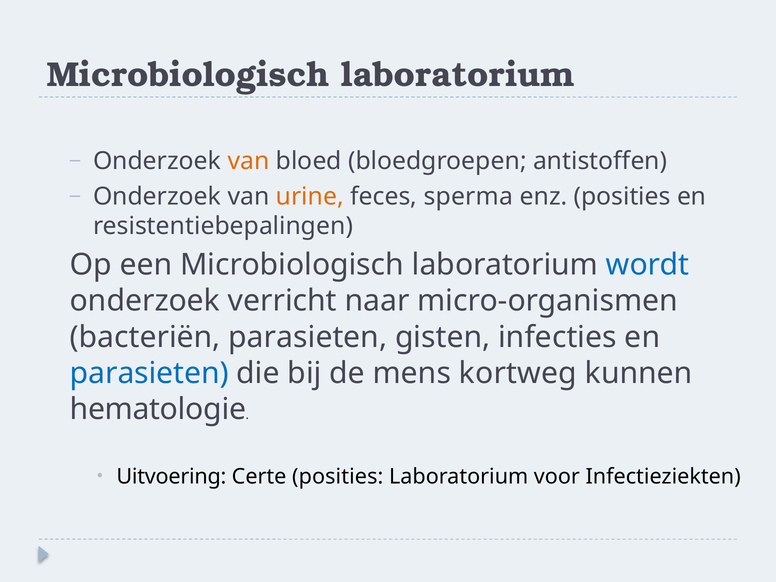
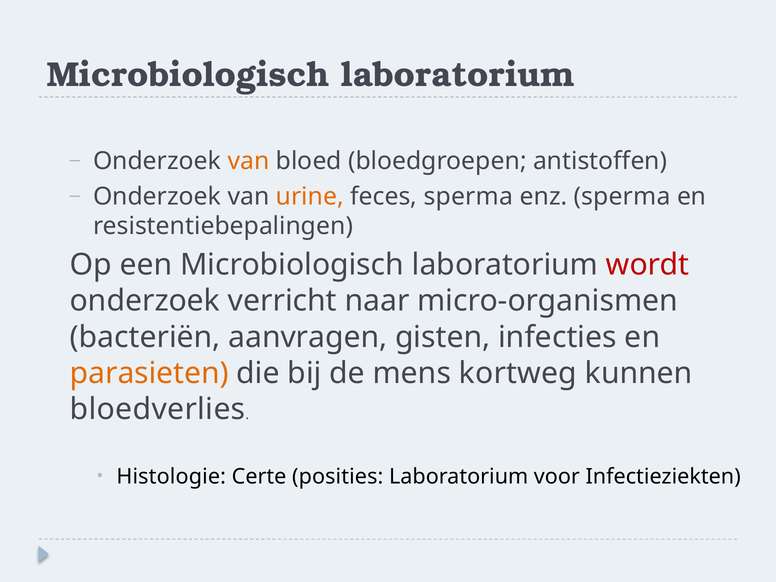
enz posities: posities -> sperma (622, 196)
wordt colour: blue -> red (648, 265)
bacteriën parasieten: parasieten -> aanvragen (308, 337)
parasieten colour: blue -> orange (149, 373)
hematologie: hematologie -> bloedverlies (158, 409)
Uitvoering: Uitvoering -> Histologie (171, 477)
